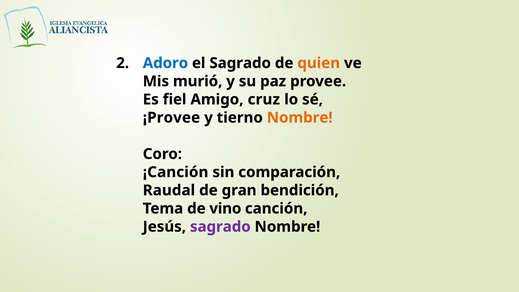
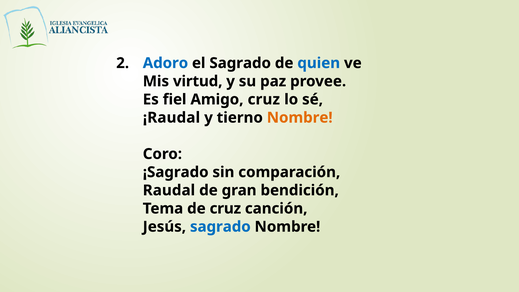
quien colour: orange -> blue (319, 63)
murió: murió -> virtud (198, 81)
¡Provee: ¡Provee -> ¡Raudal (171, 118)
¡Canción: ¡Canción -> ¡Sagrado (176, 172)
de vino: vino -> cruz (225, 208)
sagrado colour: purple -> blue (220, 227)
